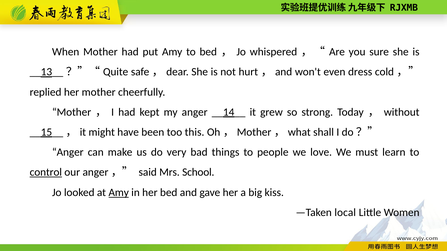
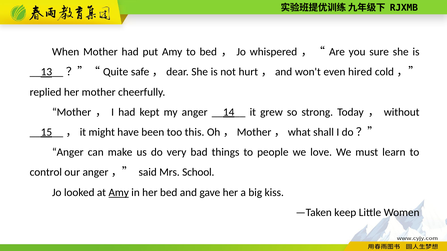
dress: dress -> hired (360, 72)
control underline: present -> none (46, 173)
local: local -> keep (345, 213)
